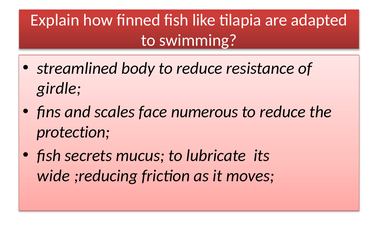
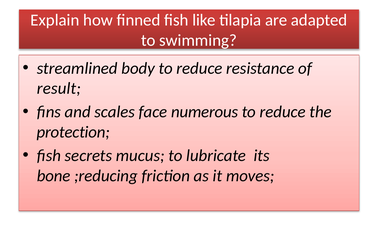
girdle: girdle -> result (59, 88)
wide: wide -> bone (54, 176)
